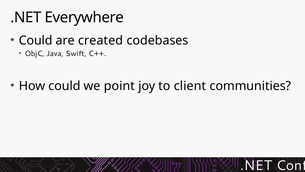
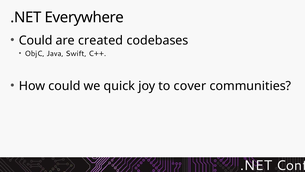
point: point -> quick (119, 86)
client: client -> cover (190, 86)
